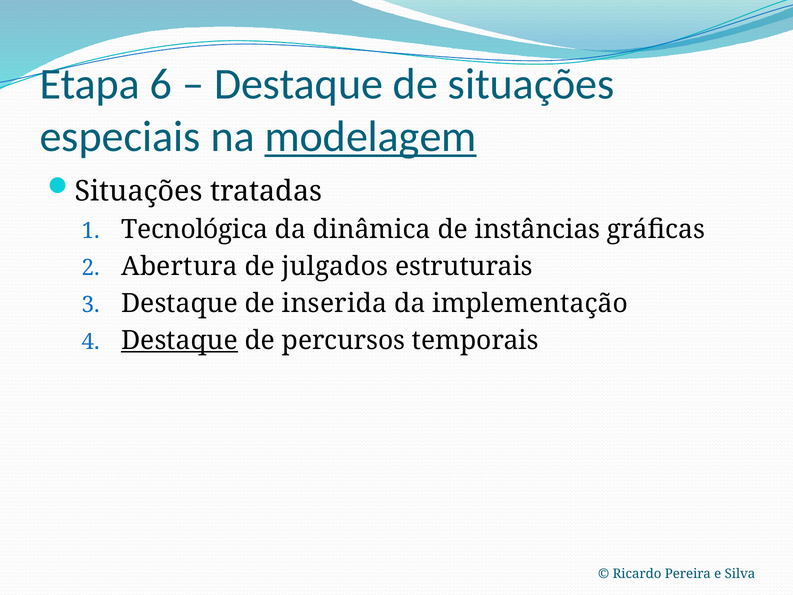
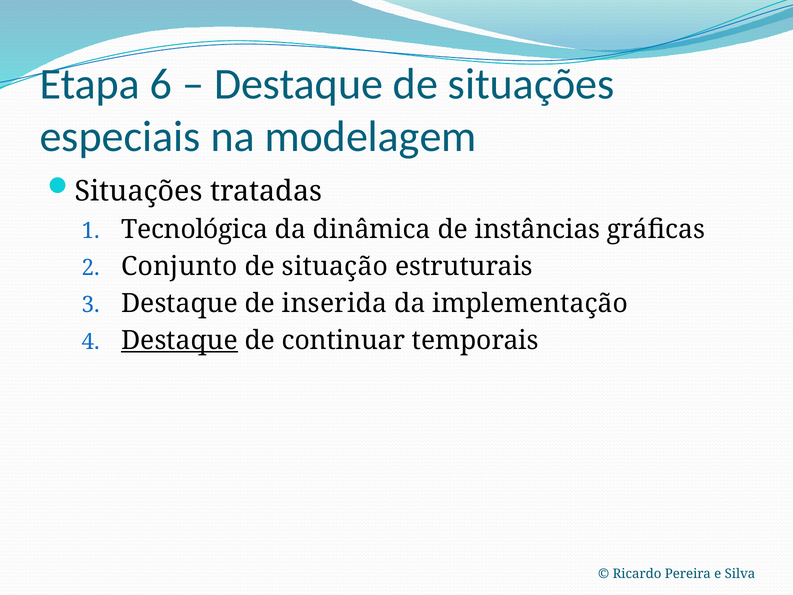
modelagem underline: present -> none (371, 137)
Abertura: Abertura -> Conjunto (179, 266)
julgados: julgados -> situação (335, 266)
percursos: percursos -> continuar (343, 340)
